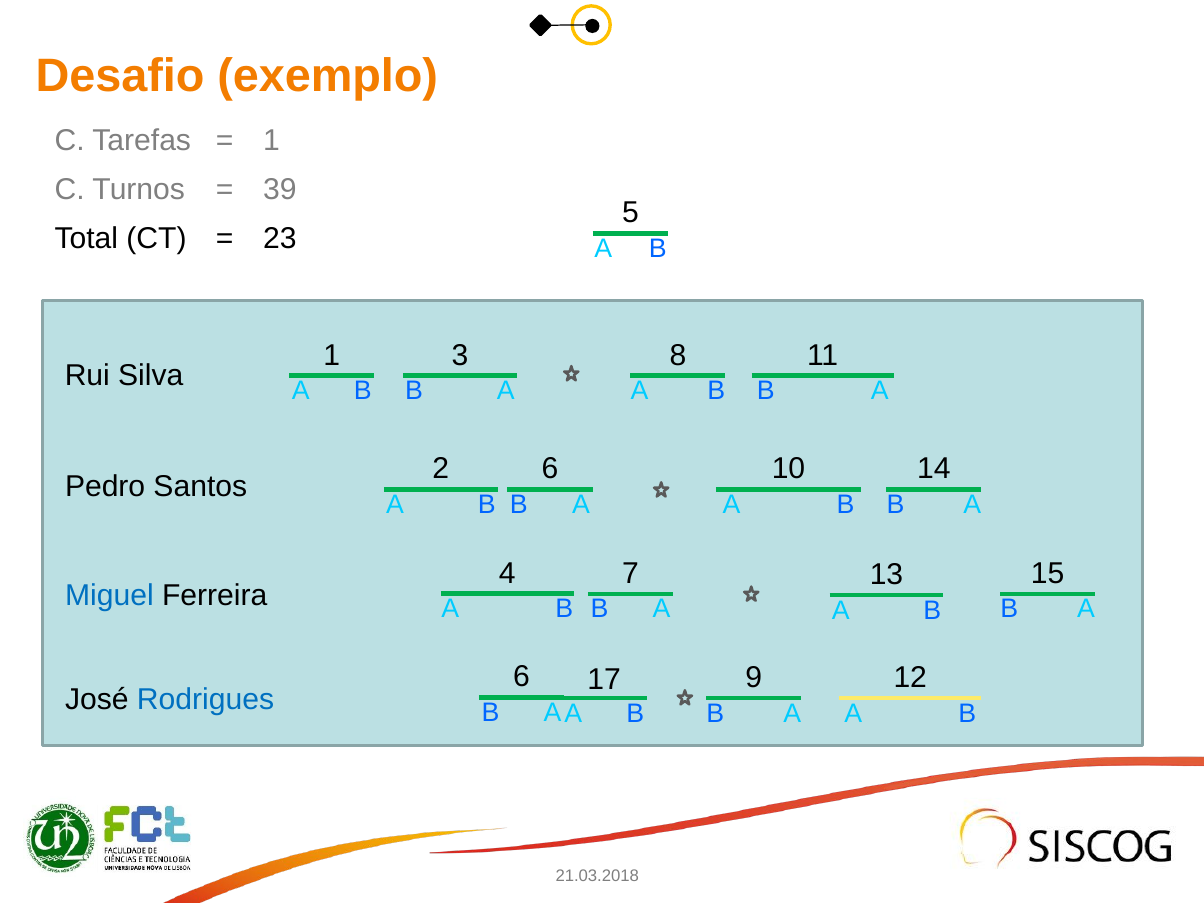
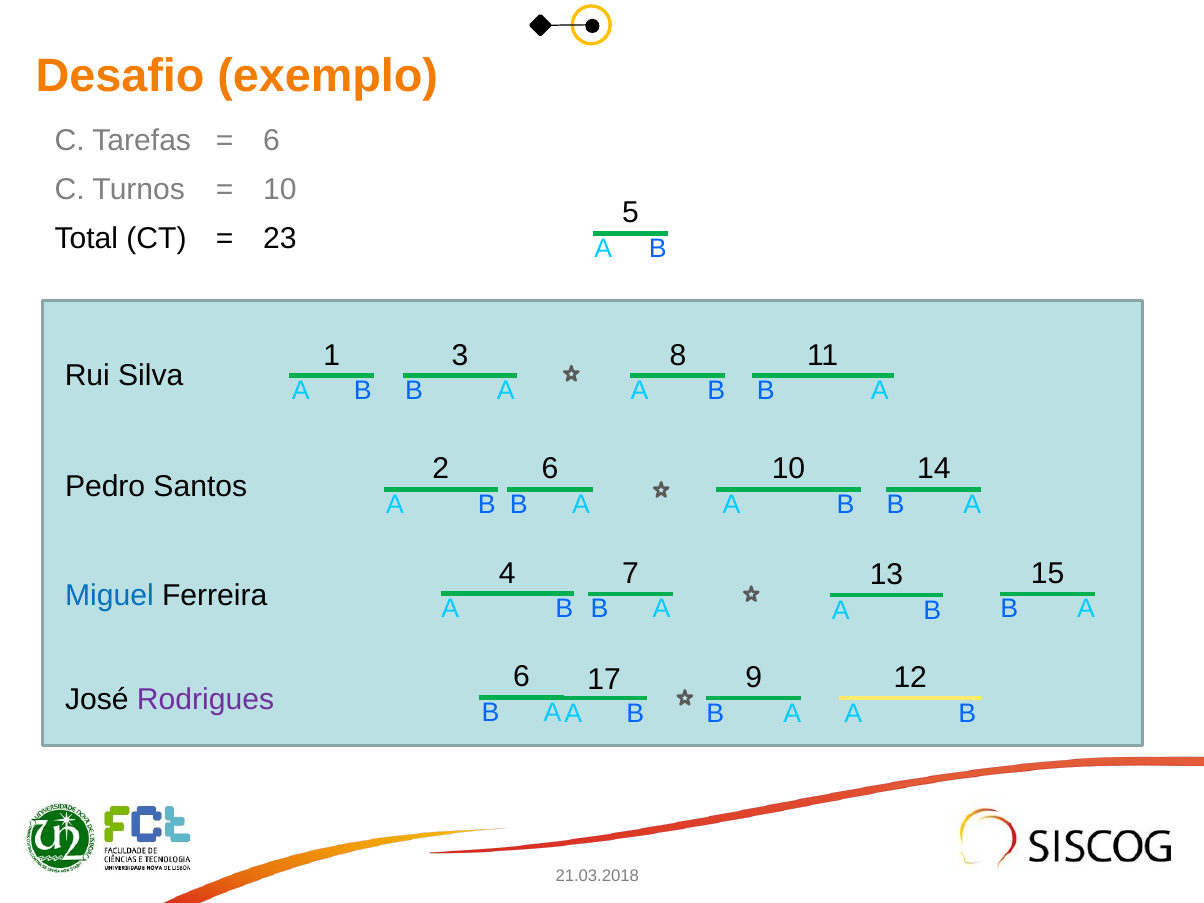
1: 1 -> 6 (272, 140)
39: 39 -> 10 (280, 189)
Rodrigues colour: blue -> purple (206, 699)
